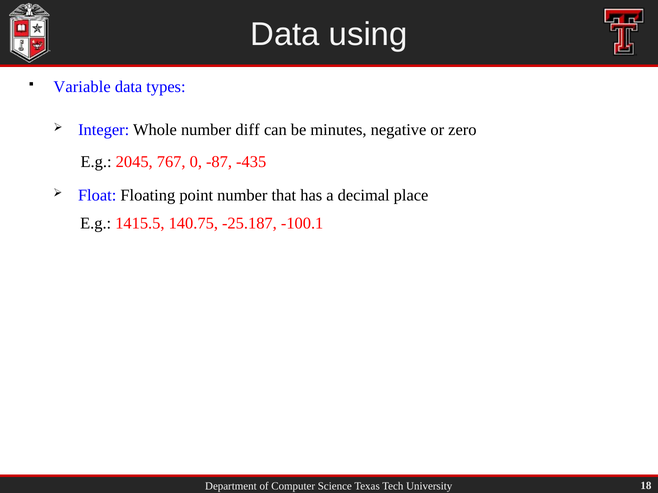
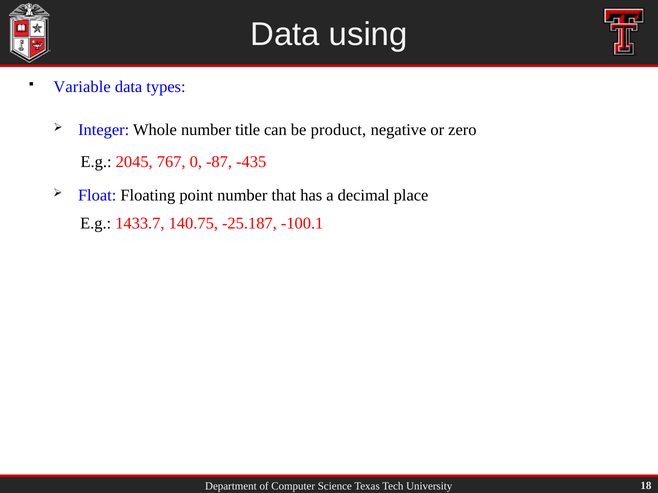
diff: diff -> title (248, 130)
minutes: minutes -> product (338, 130)
1415.5: 1415.5 -> 1433.7 (140, 223)
